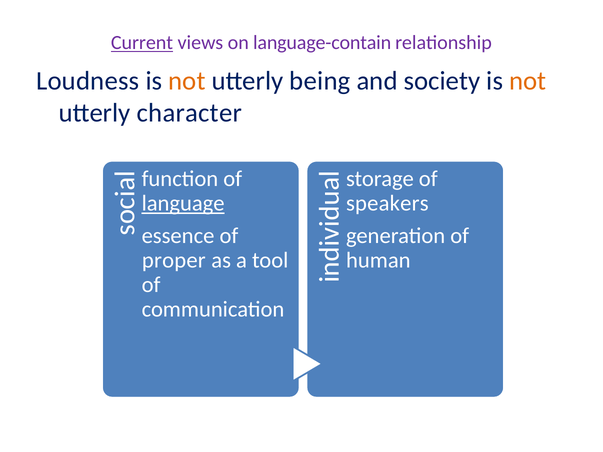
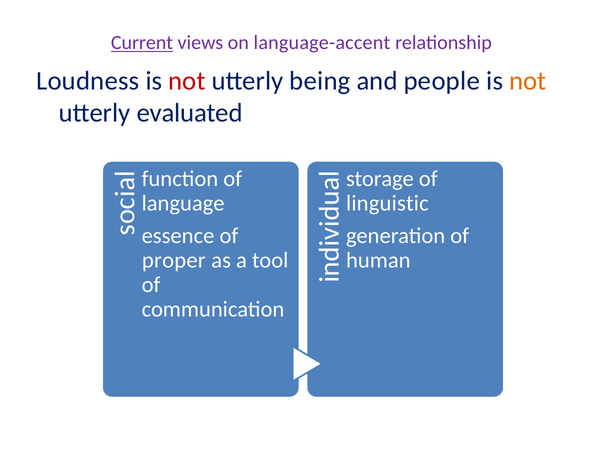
language-contain: language-contain -> language-accent (322, 43)
not colour: orange -> red (187, 81)
society: society -> people (442, 81)
character: character -> evaluated (190, 113)
language underline: present -> none (183, 204)
speakers: speakers -> linguistic (387, 204)
